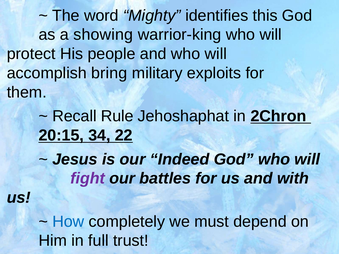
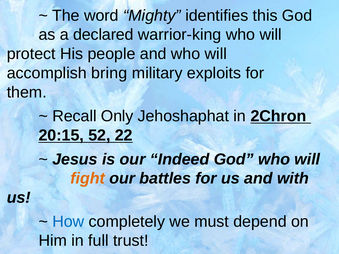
showing: showing -> declared (103, 35)
Rule: Rule -> Only (117, 116)
34: 34 -> 52 (99, 135)
fight colour: purple -> orange (88, 179)
